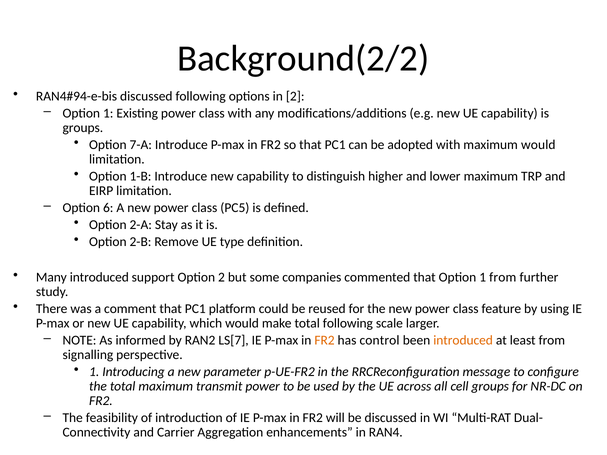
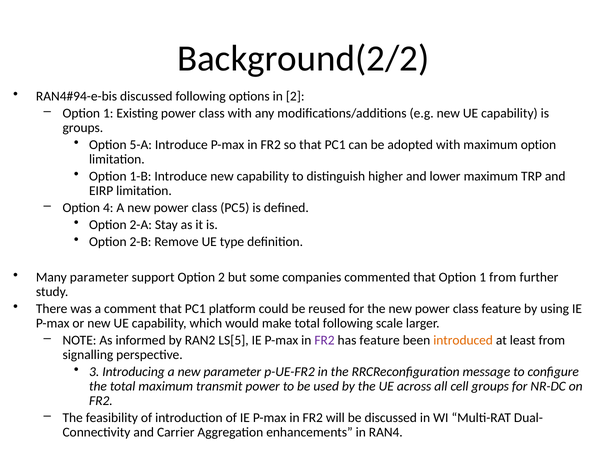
7-A: 7-A -> 5-A (141, 145)
maximum would: would -> option (538, 145)
6: 6 -> 4 (108, 208)
Many introduced: introduced -> parameter (99, 277)
LS[7: LS[7 -> LS[5 (234, 340)
FR2 colour: orange -> purple (325, 340)
has control: control -> feature (380, 340)
1: 1 -> 3 (94, 372)
